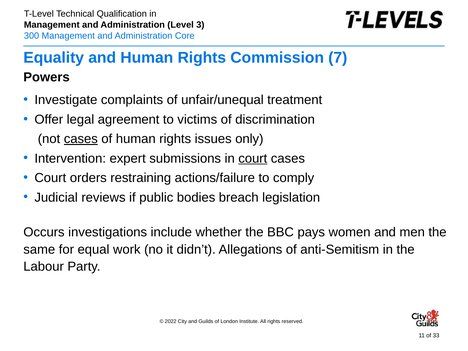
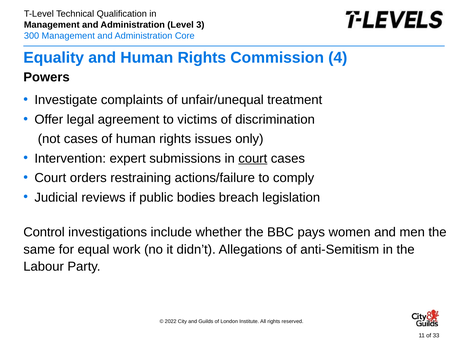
7: 7 -> 4 (338, 58)
cases underline: present -> none (81, 139)
Occurs: Occurs -> Control (44, 232)
